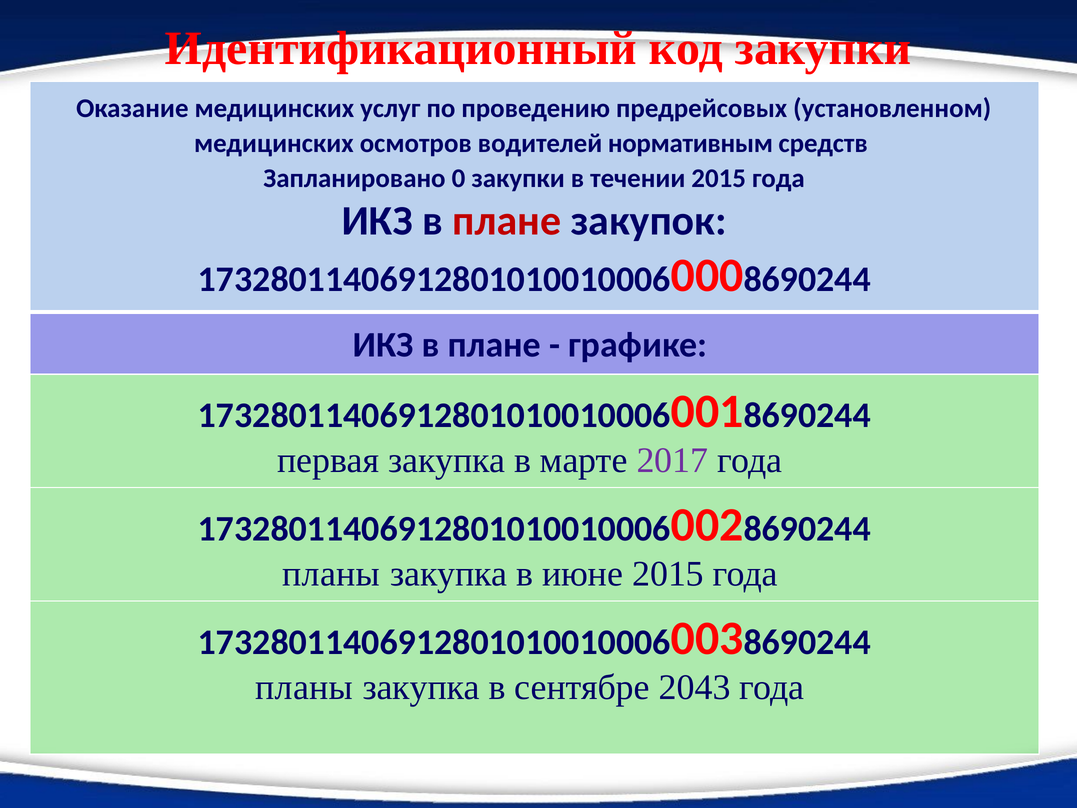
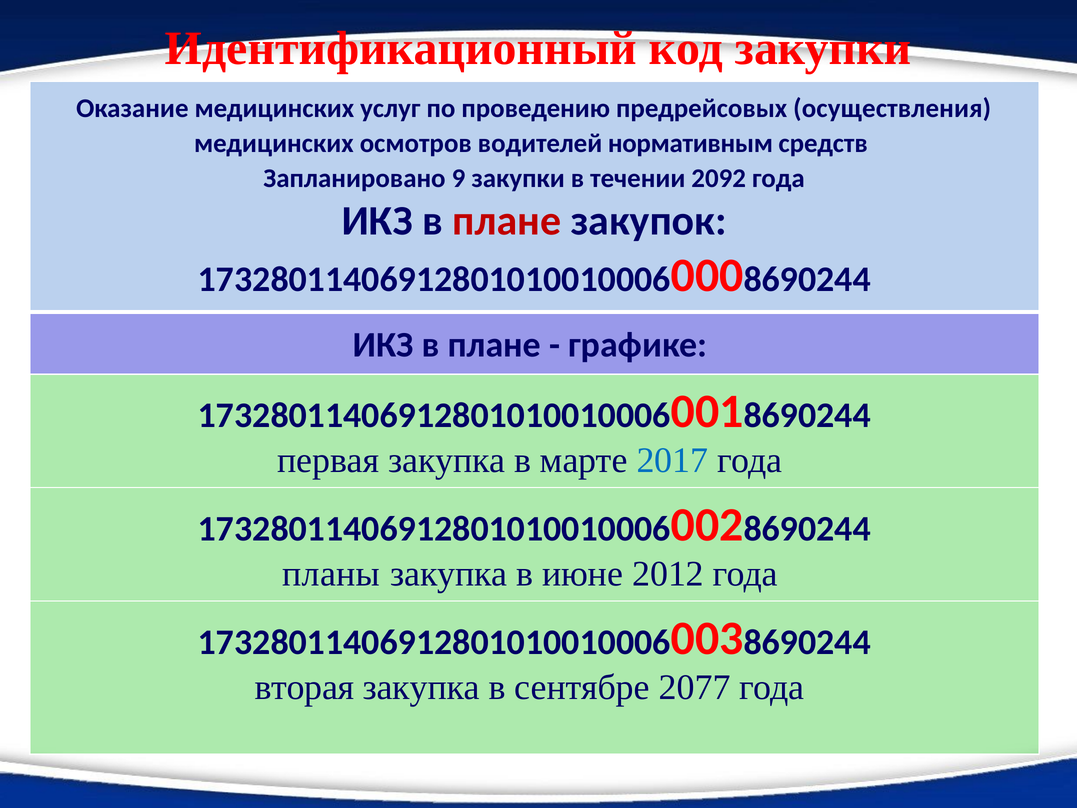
установленном: установленном -> осуществления (892, 108)
0: 0 -> 9 (458, 179)
течении 2015: 2015 -> 2092 (719, 179)
2017 colour: purple -> blue (672, 460)
июне 2015: 2015 -> 2012 (668, 574)
планы: планы -> вторая (304, 687)
2043: 2043 -> 2077 (695, 687)
